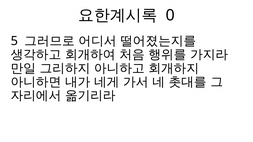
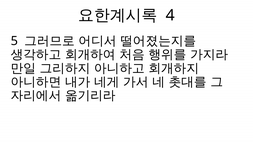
0: 0 -> 4 (170, 15)
